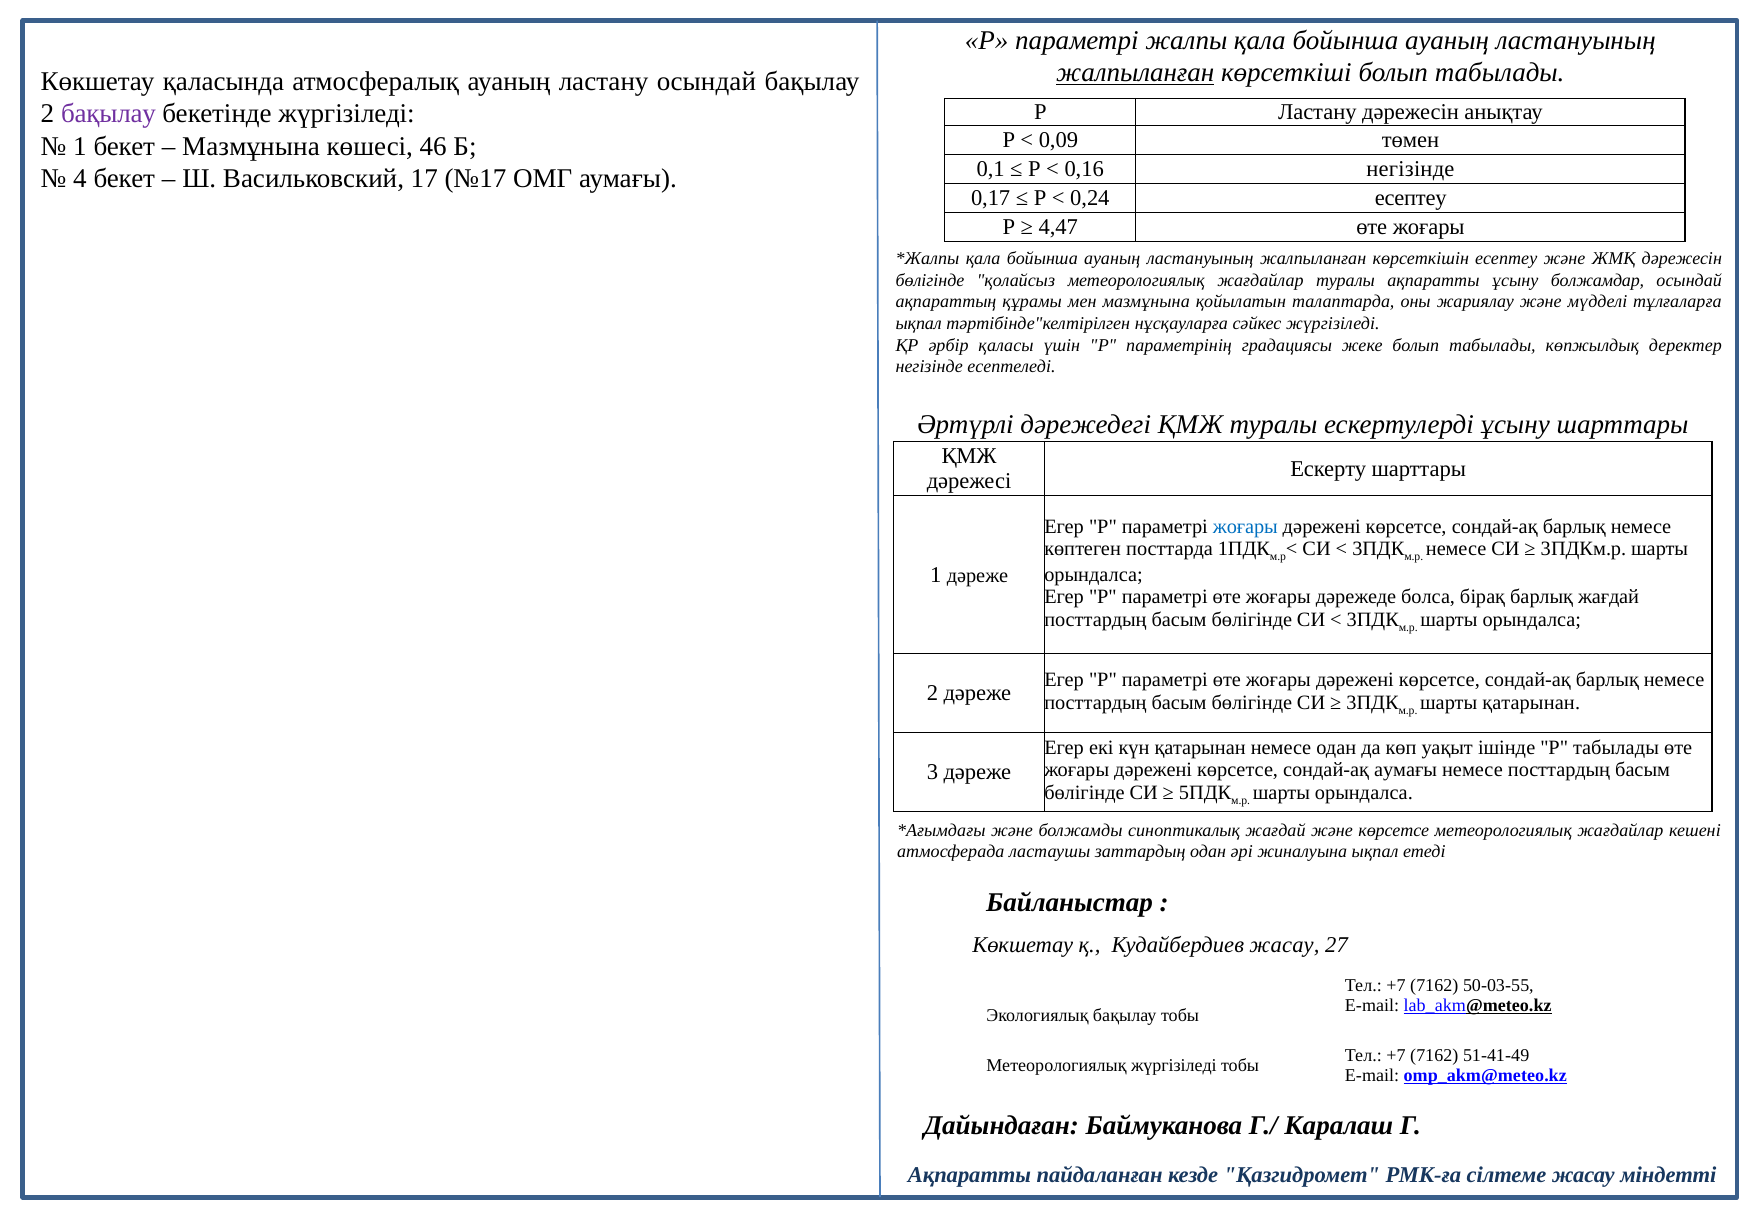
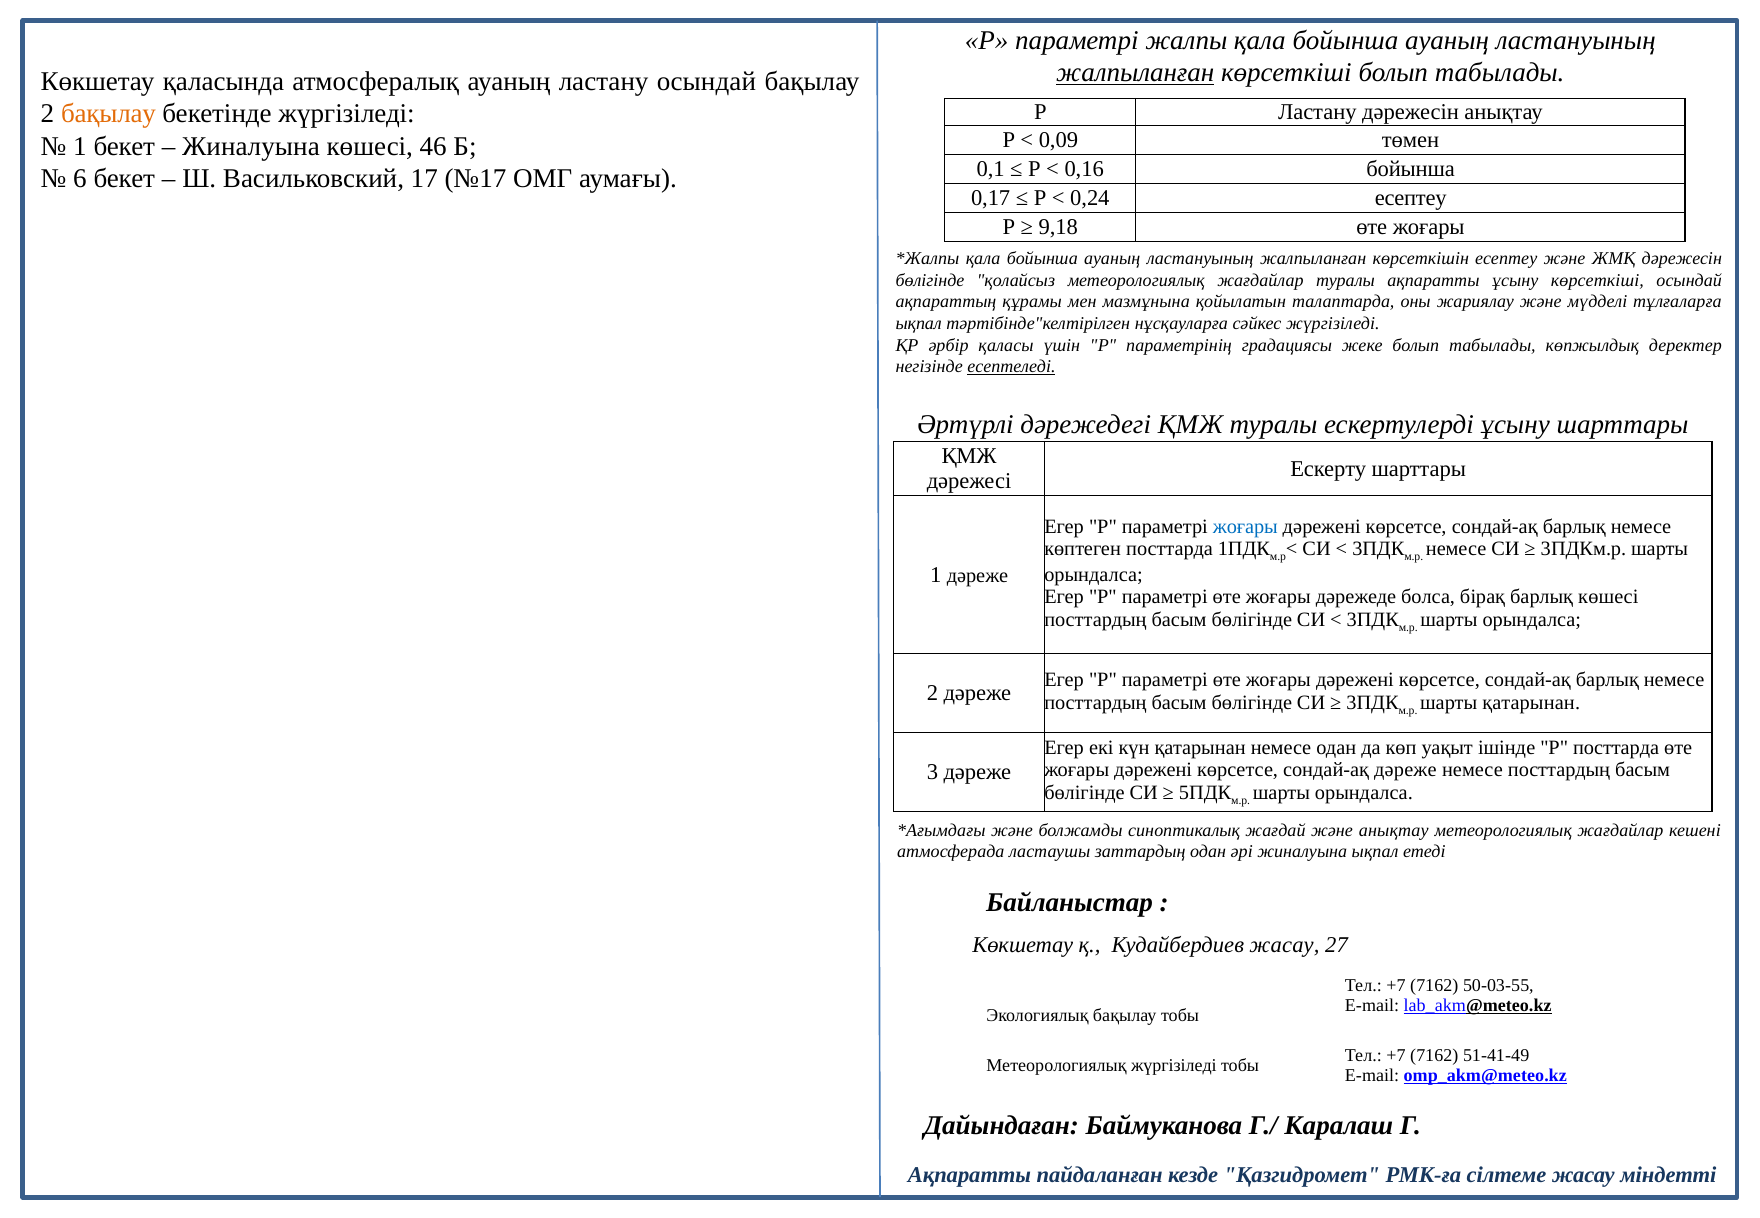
бақылау colour: purple -> orange (108, 114)
Мазмұнына: Мазмұнына -> Жиналуына (251, 146)
0,16 негізінде: негізінде -> бойынша (1411, 169)
4: 4 -> 6 (80, 179)
4,47: 4,47 -> 9,18 (1058, 227)
ұсыну болжамдар: болжамдар -> көрсеткіші (1597, 280)
есептеледі underline: none -> present (1011, 367)
барлық жағдай: жағдай -> көшесі (1608, 597)
Р табылады: табылады -> посттарда (1616, 748)
сондай-ақ аумағы: аумағы -> дәреже (1405, 770)
және көрсетсе: көрсетсе -> анықтау (1394, 831)
